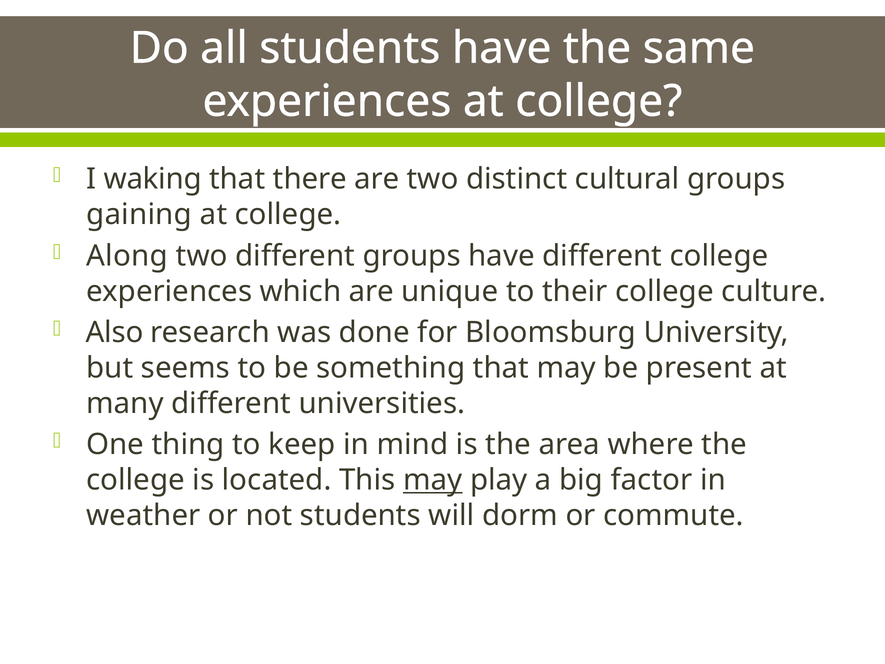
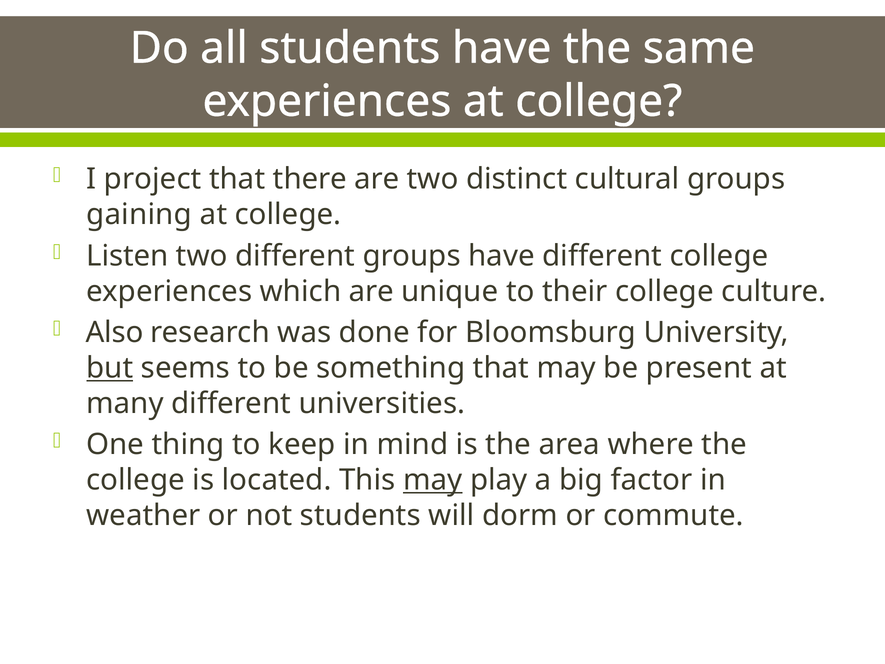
waking: waking -> project (153, 179)
Along: Along -> Listen (127, 256)
but underline: none -> present (110, 368)
